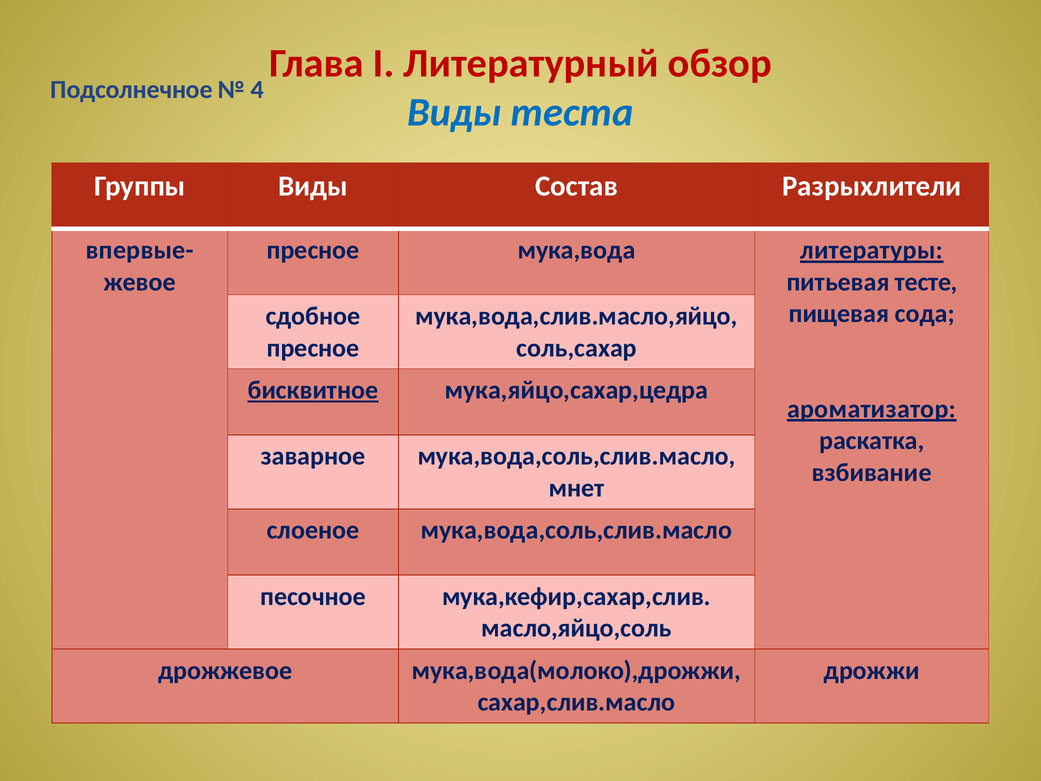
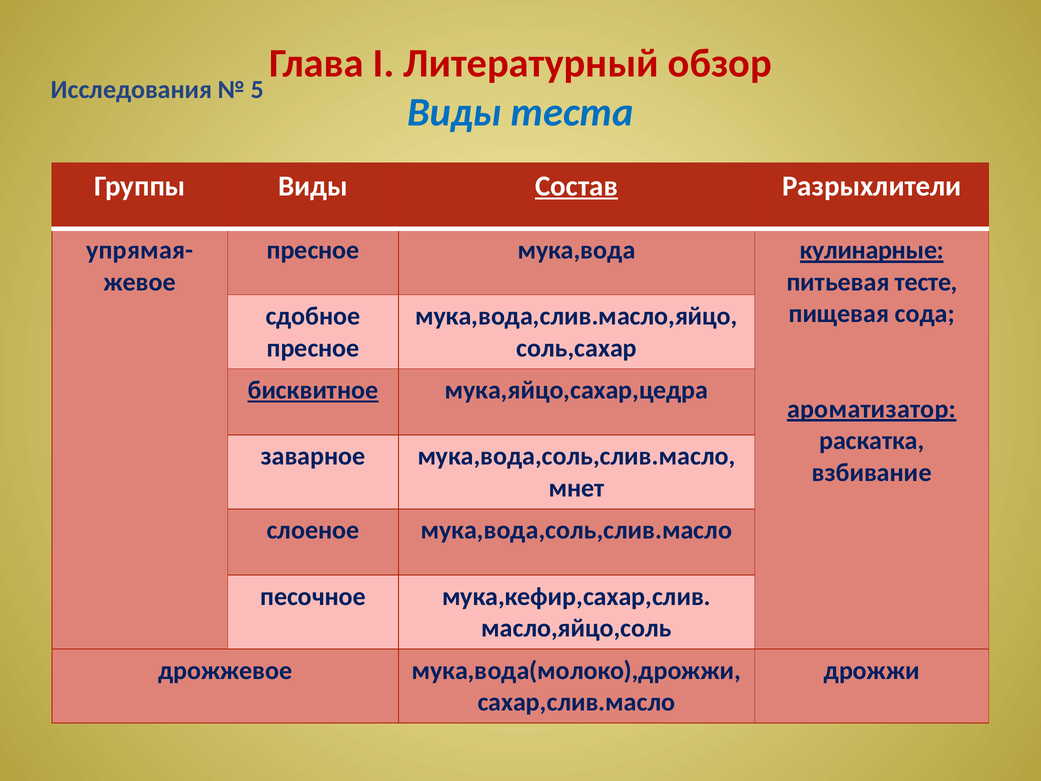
Подсолнечное: Подсолнечное -> Исследования (131, 90)
4: 4 -> 5 (258, 90)
Состав underline: none -> present (577, 186)
впервые-: впервые- -> упрямая- (140, 250)
литературы: литературы -> кулинарные (872, 250)
